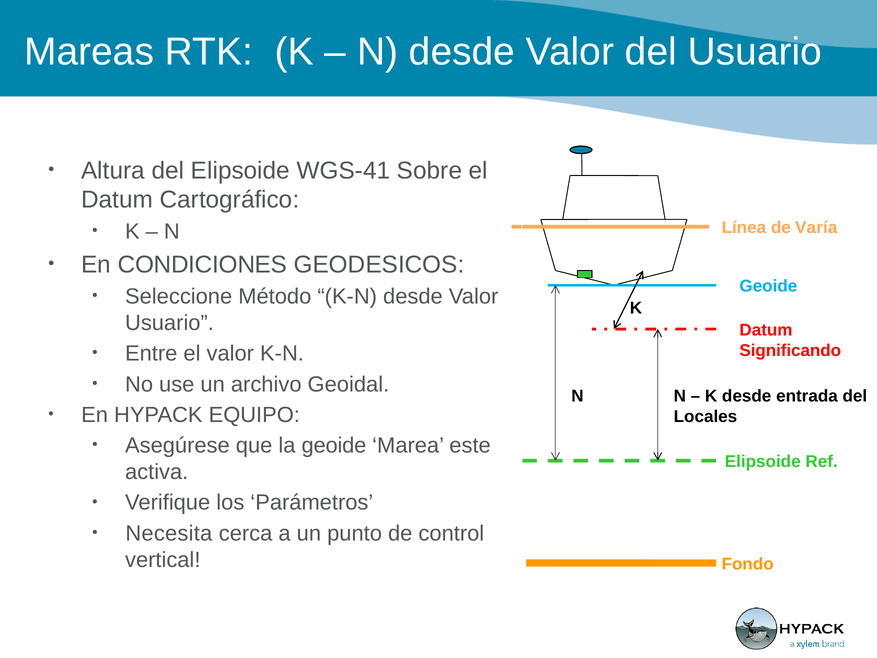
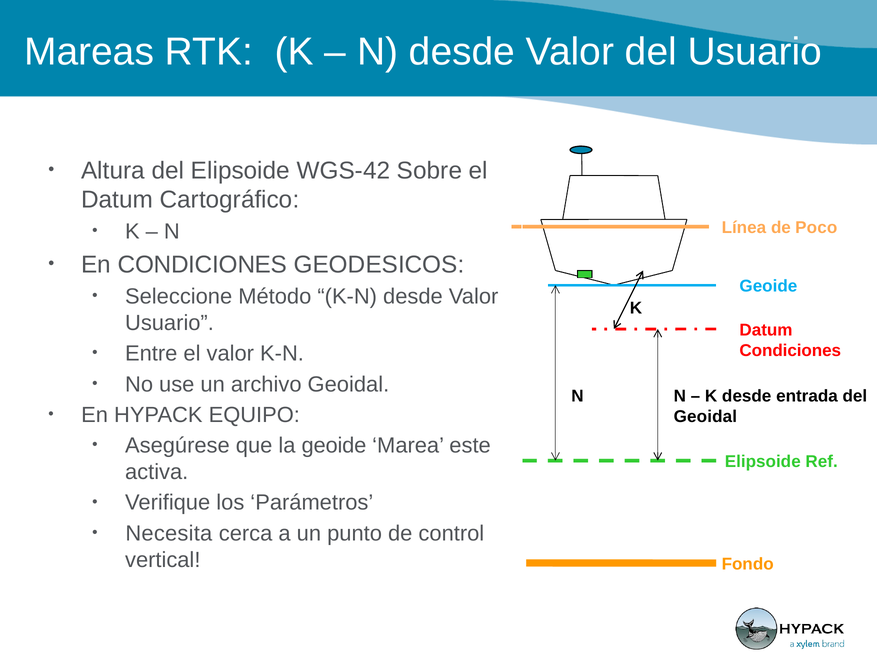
WGS-41: WGS-41 -> WGS-42 (343, 170)
Varía: Varía -> Poco (816, 228)
Significando: Significando -> Condiciones (790, 350)
Locales: Locales -> Geoidal (705, 416)
